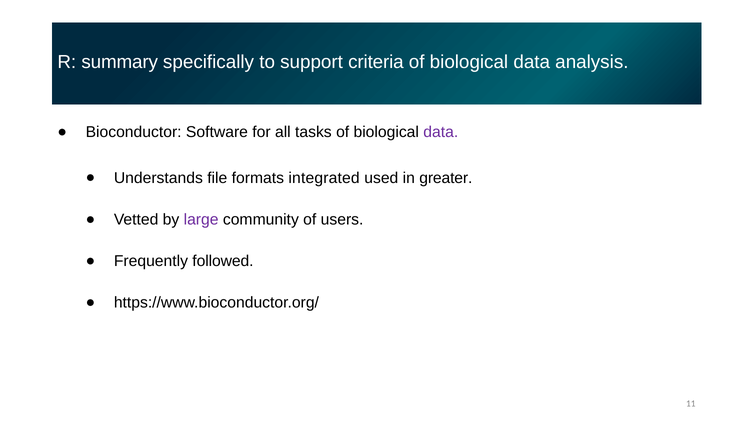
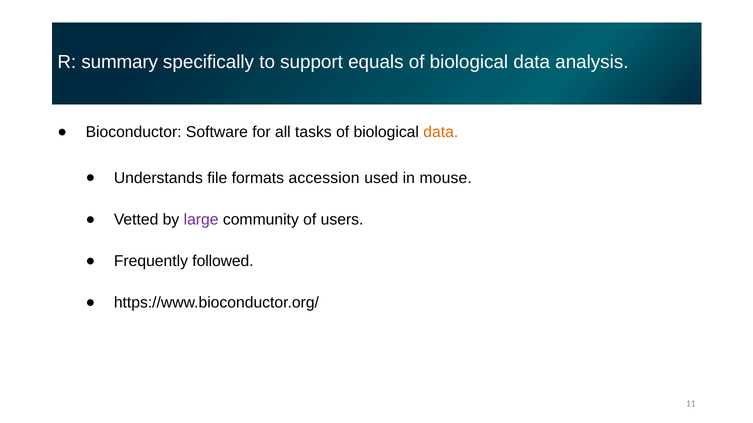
criteria: criteria -> equals (376, 62)
data colour: purple -> orange (441, 132)
integrated: integrated -> accession (324, 178)
greater: greater -> mouse (446, 178)
